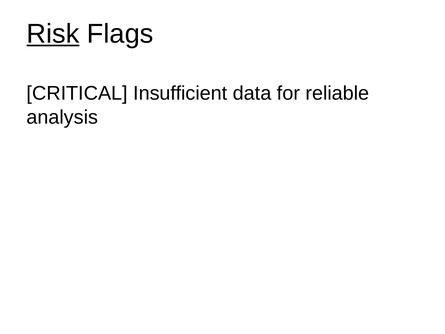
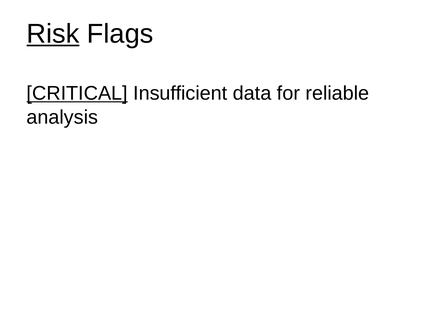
CRITICAL underline: none -> present (77, 93)
